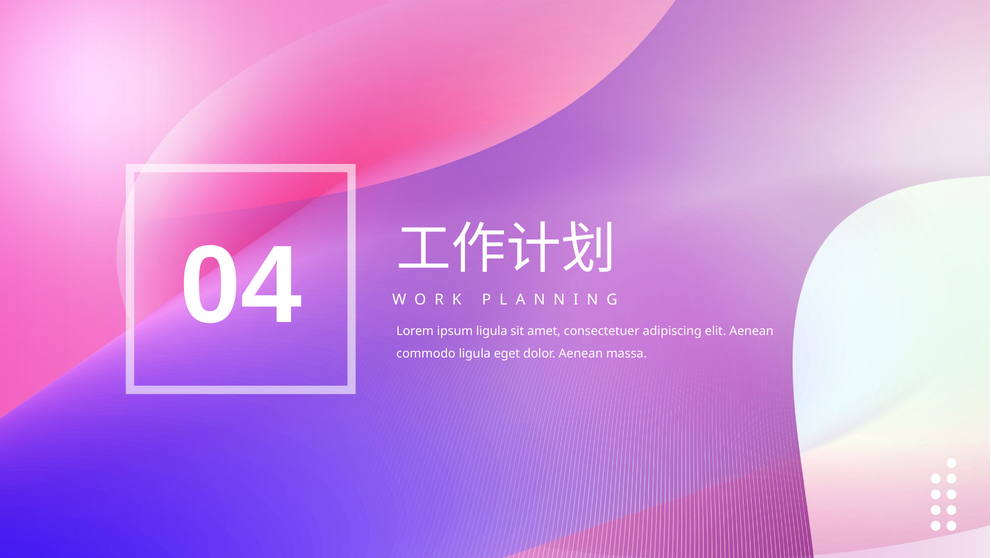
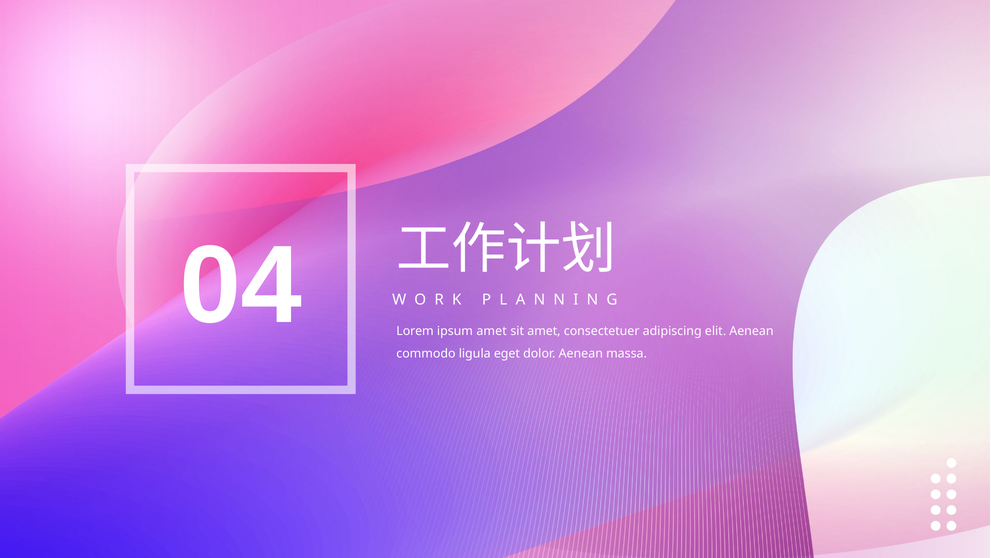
ipsum ligula: ligula -> amet (492, 331)
